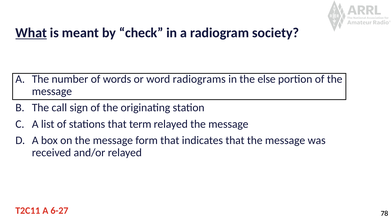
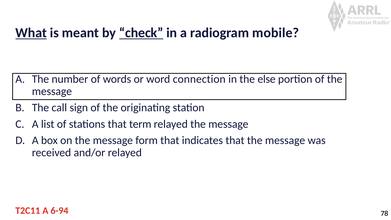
check underline: none -> present (141, 33)
society: society -> mobile (276, 33)
radiograms: radiograms -> connection (199, 79)
6-27: 6-27 -> 6-94 (59, 211)
